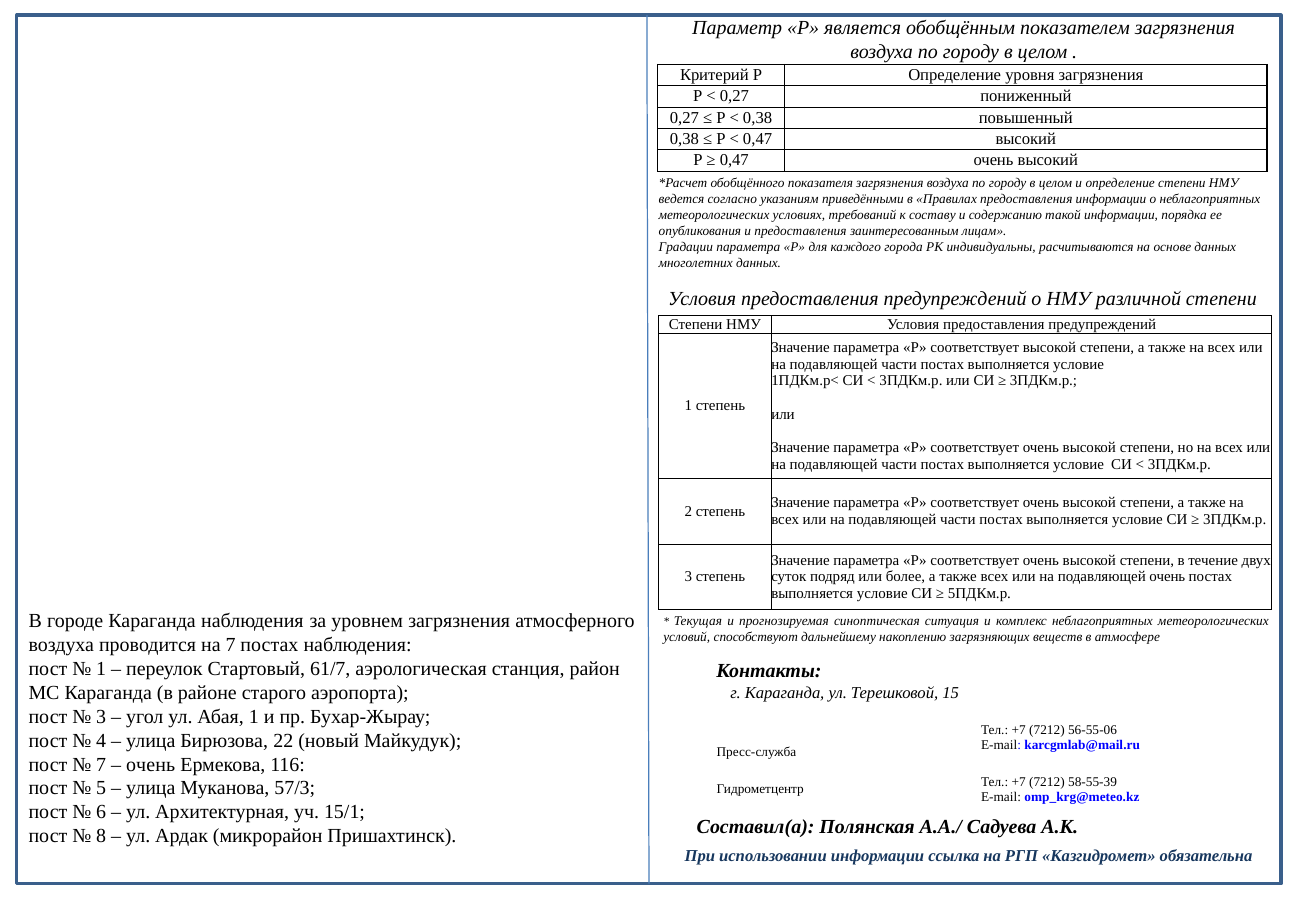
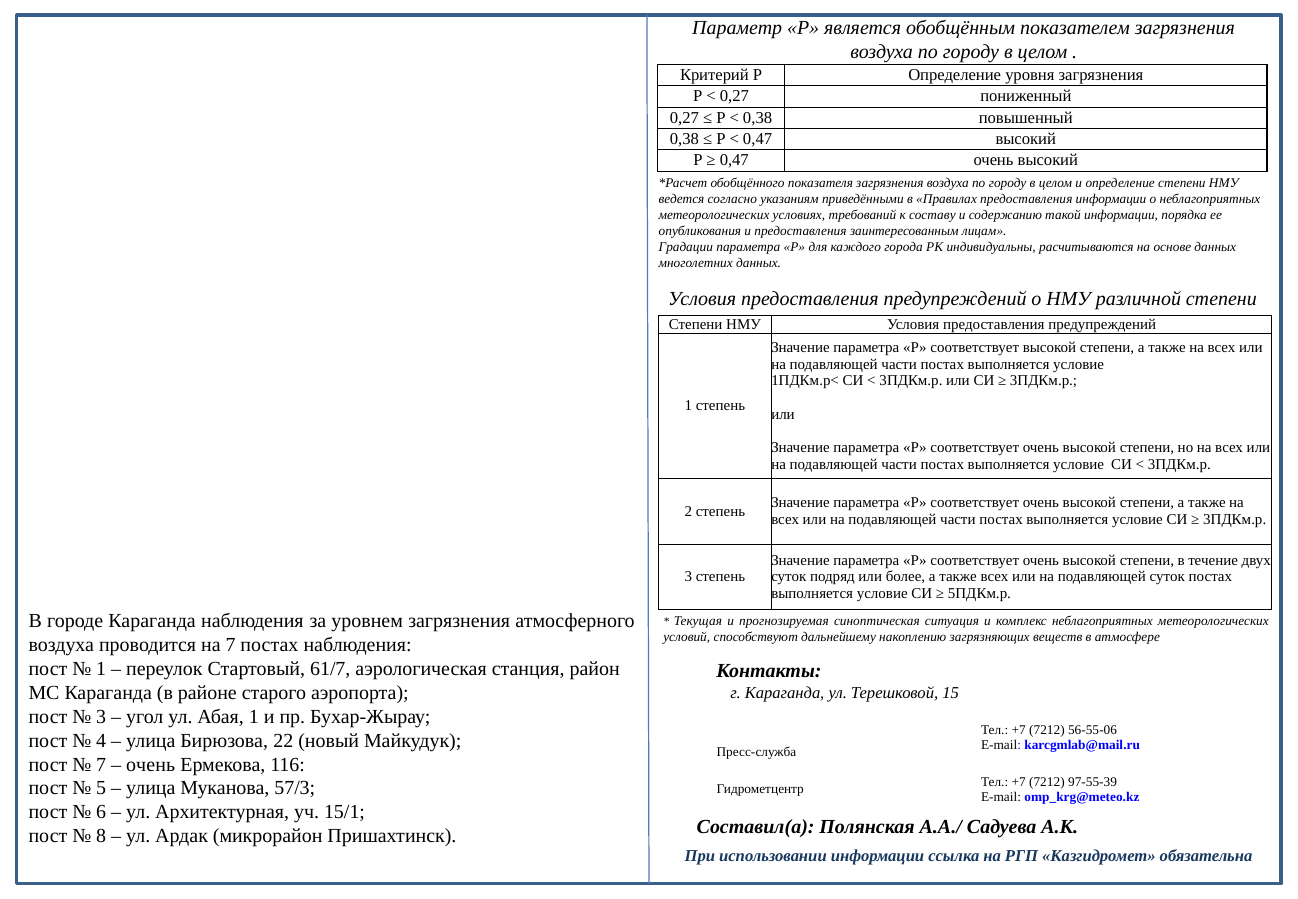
подавляющей очень: очень -> суток (1167, 577)
58-55-39: 58-55-39 -> 97-55-39 (1093, 782)
